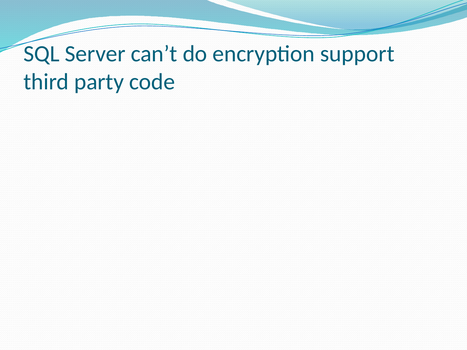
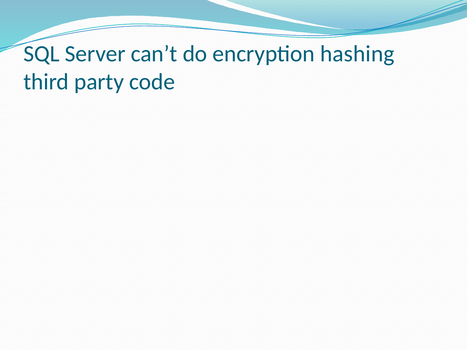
support: support -> hashing (357, 54)
